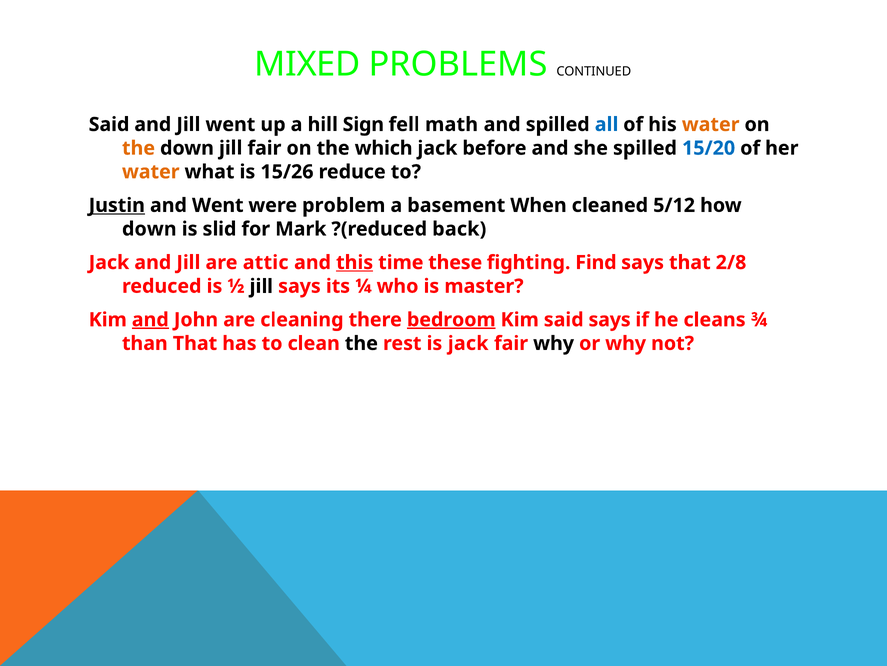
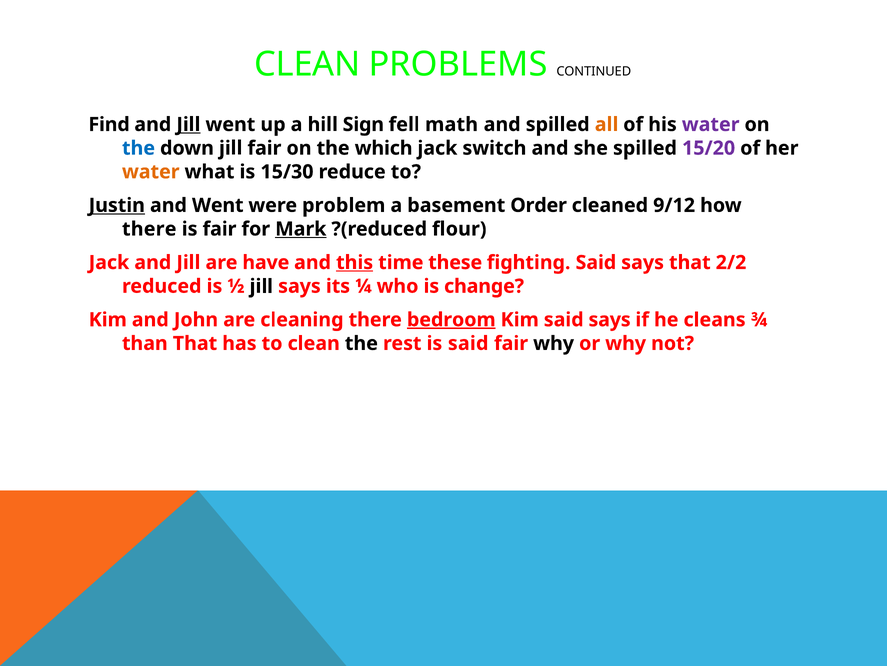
MIXED: MIXED -> CLEAN (307, 64)
Said: Said -> Find (109, 124)
Jill underline: none -> present (188, 124)
all colour: blue -> orange (607, 124)
water colour: orange -> purple (711, 124)
the colour: orange -> blue (139, 148)
before: before -> switch (494, 148)
15/20 colour: blue -> purple (709, 148)
15/26: 15/26 -> 15/30 (287, 172)
When: When -> Order (539, 205)
5/12: 5/12 -> 9/12 (674, 205)
down: down -> there (149, 229)
is slid: slid -> fair (219, 229)
Mark underline: none -> present (301, 229)
back: back -> flour (459, 229)
attic: attic -> have (266, 262)
fighting Find: Find -> Said (596, 262)
2/8: 2/8 -> 2/2 (731, 262)
master: master -> change (484, 286)
and underline: present -> none (150, 319)
is jack: jack -> said (468, 343)
